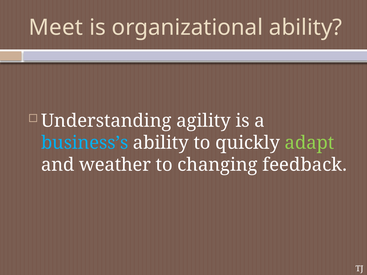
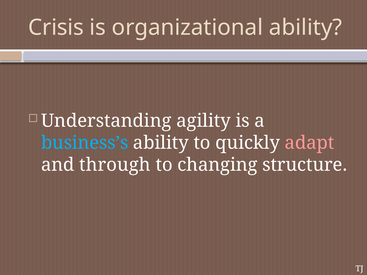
Meet: Meet -> Crisis (56, 28)
adapt colour: light green -> pink (310, 143)
weather: weather -> through (115, 165)
feedback: feedback -> structure (305, 165)
